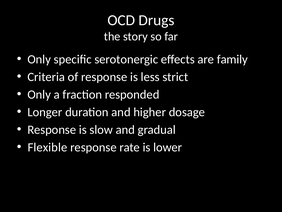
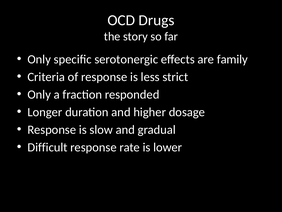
Flexible: Flexible -> Difficult (48, 147)
